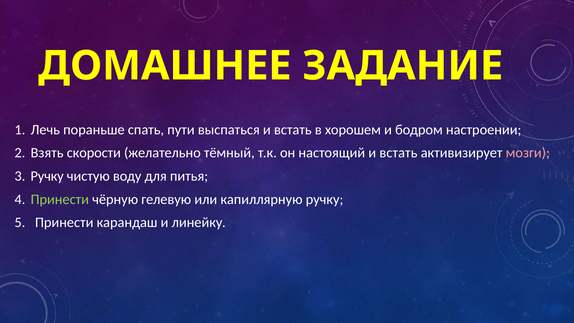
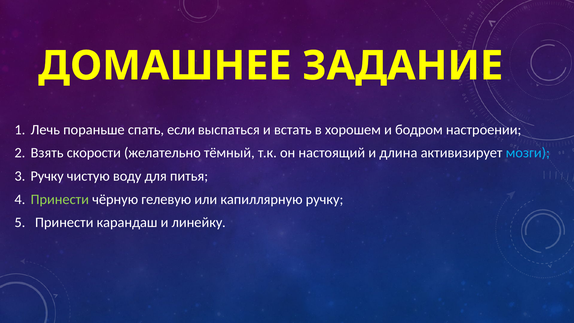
пути: пути -> если (181, 130)
настоящий и встать: встать -> длина (398, 153)
мозги colour: pink -> light blue (528, 153)
